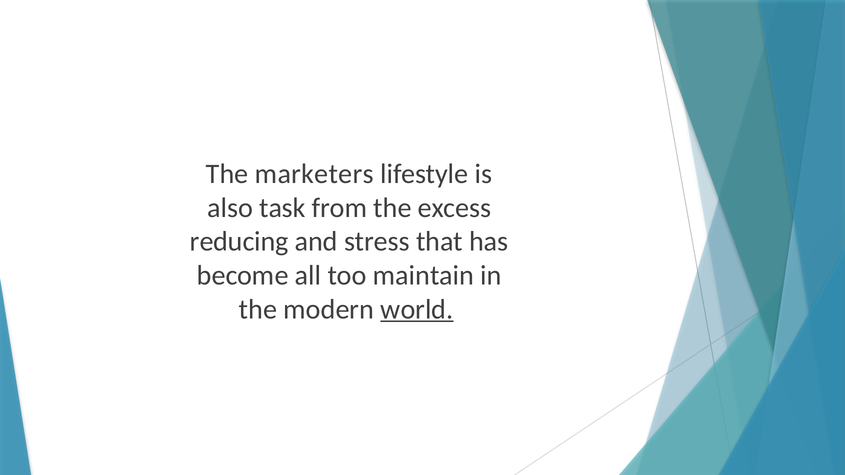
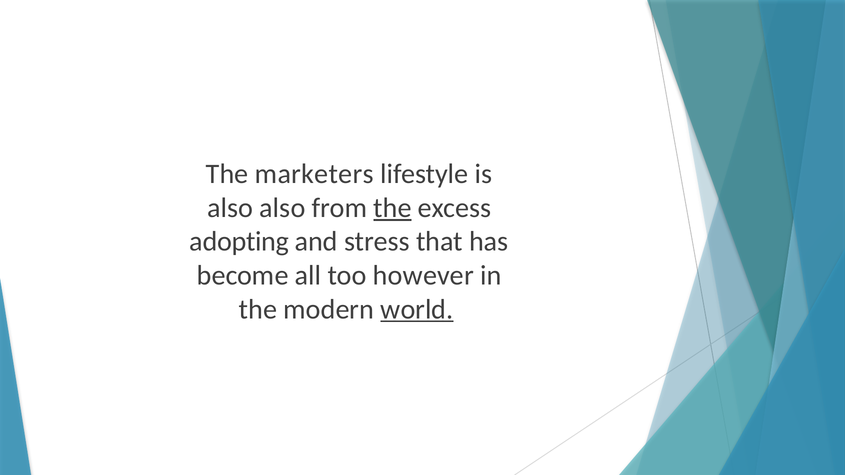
also task: task -> also (282, 208)
the underline: none -> present (393, 208)
reducing: reducing -> adopting (239, 242)
maintain: maintain -> however (423, 276)
